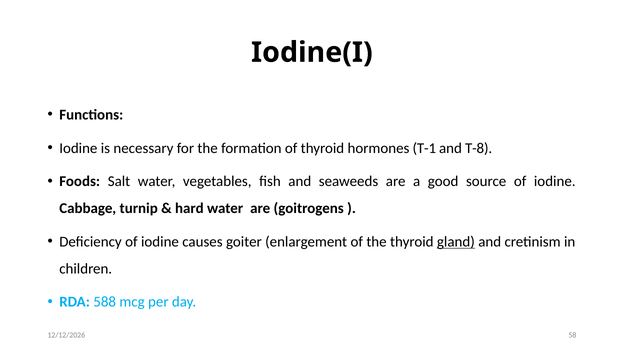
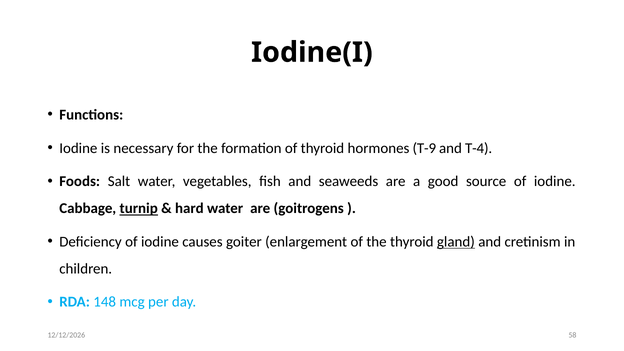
T-1: T-1 -> T-9 (424, 148)
T-8: T-8 -> T-4 (479, 148)
turnip underline: none -> present (139, 208)
588: 588 -> 148 (105, 302)
